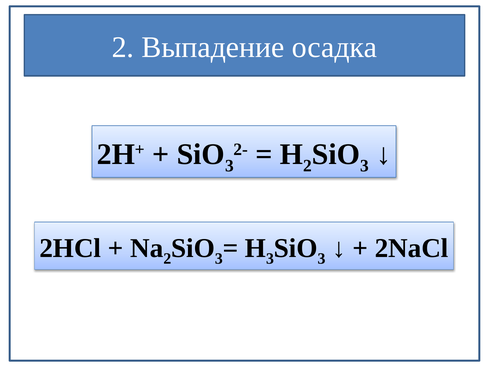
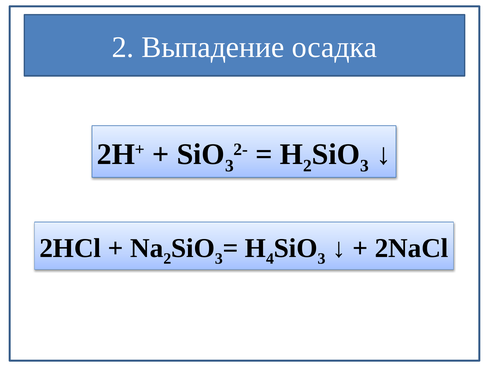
3: 3 -> 4 (270, 259)
